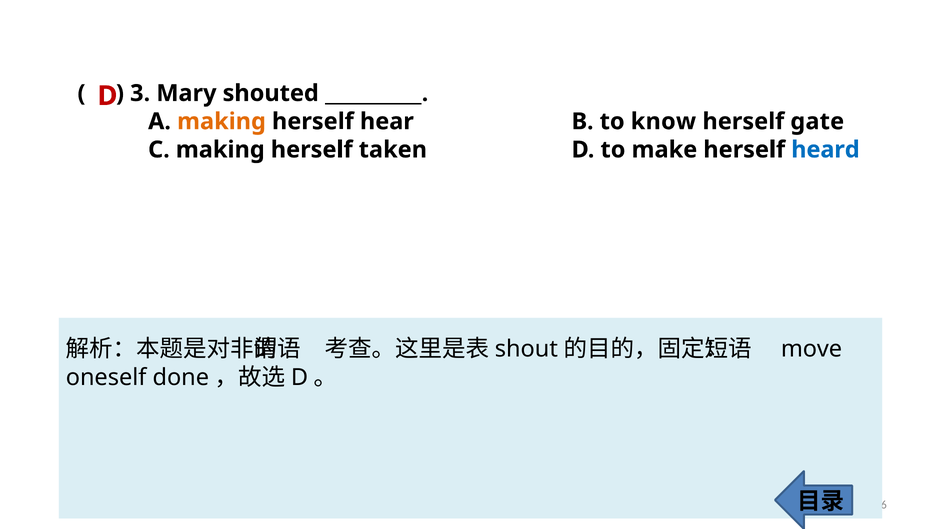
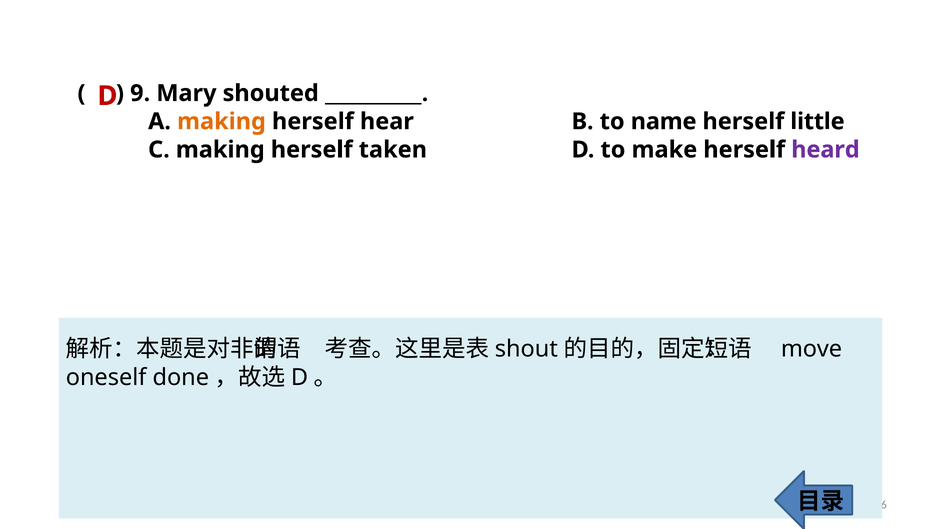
3: 3 -> 9 (140, 93)
know: know -> name (664, 122)
gate: gate -> little (817, 122)
heard colour: blue -> purple (825, 150)
